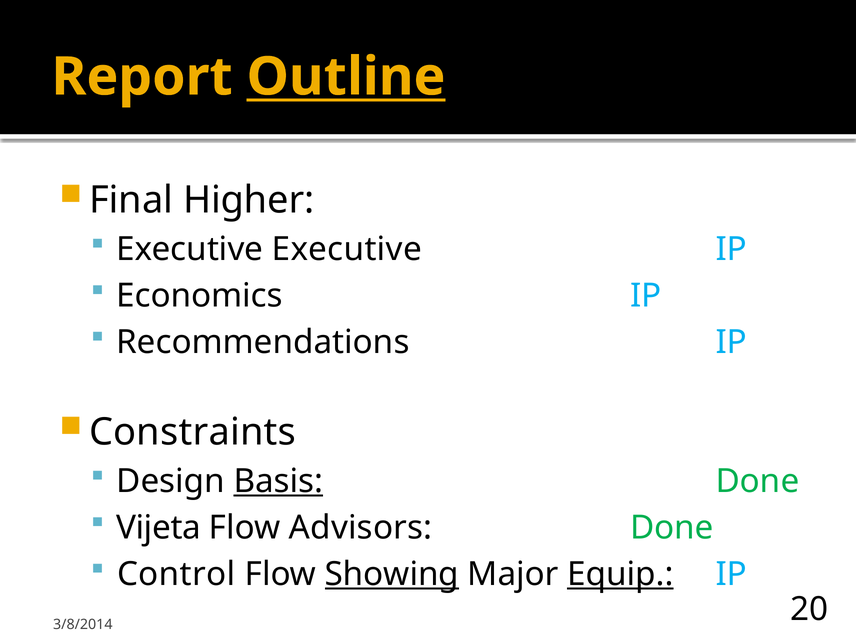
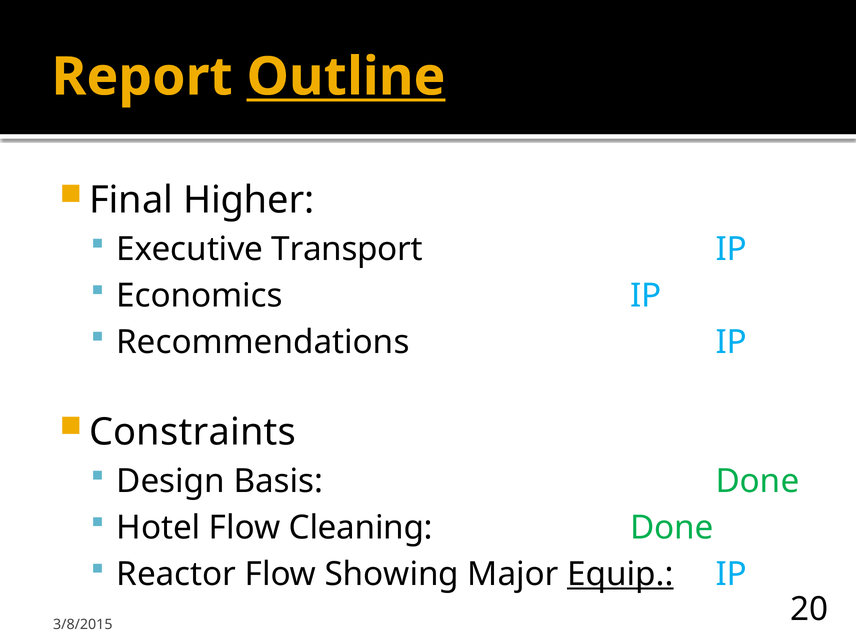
Executive Executive: Executive -> Transport (347, 249)
Basis underline: present -> none (278, 481)
Vijeta: Vijeta -> Hotel (158, 528)
Advisors: Advisors -> Cleaning (361, 528)
Control: Control -> Reactor (176, 574)
Showing underline: present -> none (392, 574)
3/8/2014: 3/8/2014 -> 3/8/2015 (83, 624)
